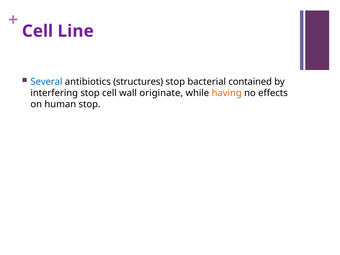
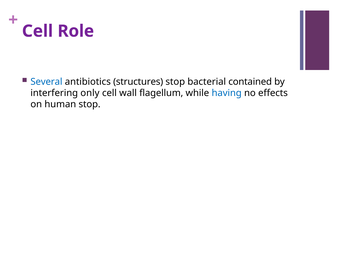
Line: Line -> Role (76, 31)
interfering stop: stop -> only (90, 93)
originate: originate -> flagellum (161, 93)
having colour: orange -> blue (227, 93)
